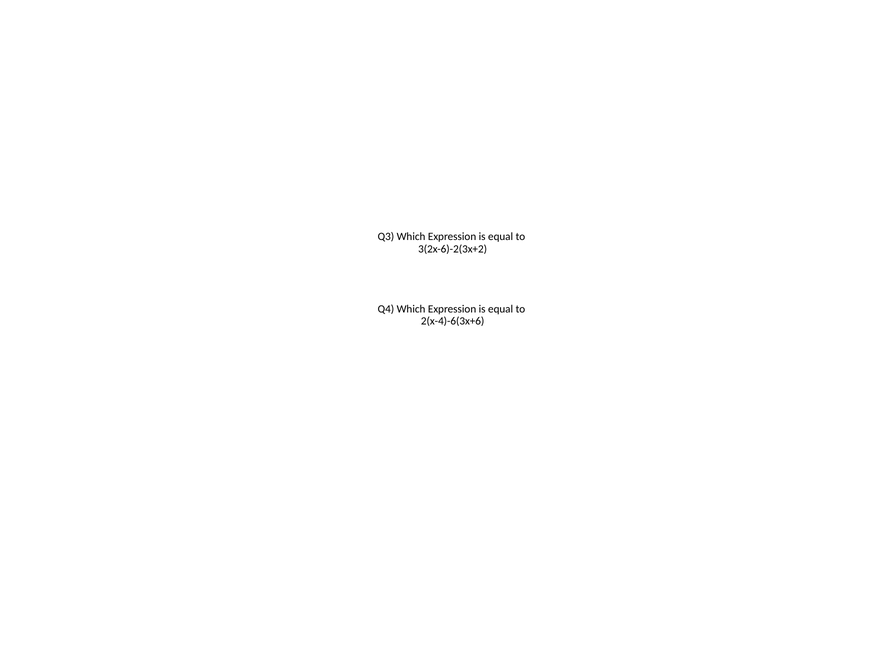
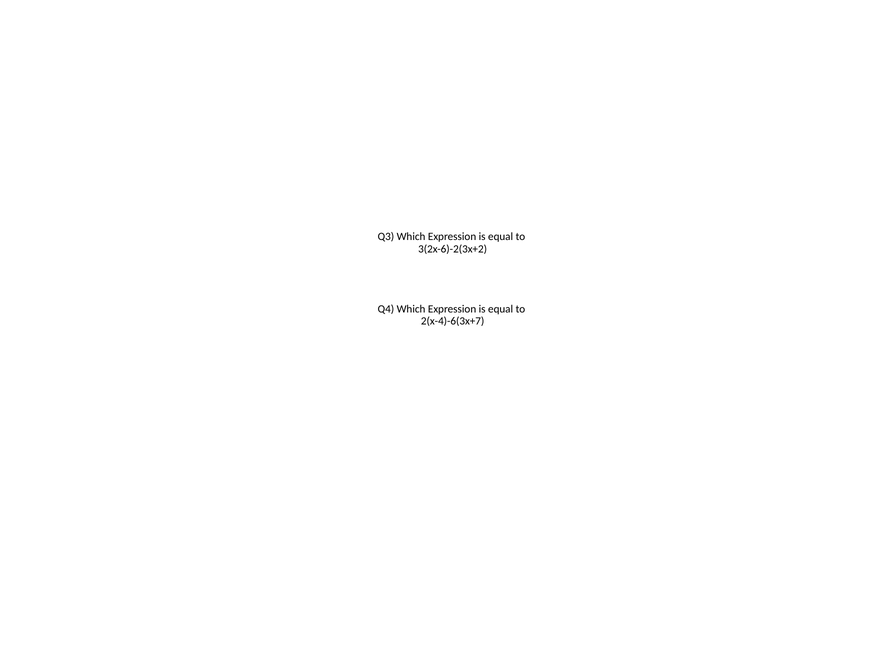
2(x-4)-6(3x+6: 2(x-4)-6(3x+6 -> 2(x-4)-6(3x+7 (453, 321)
